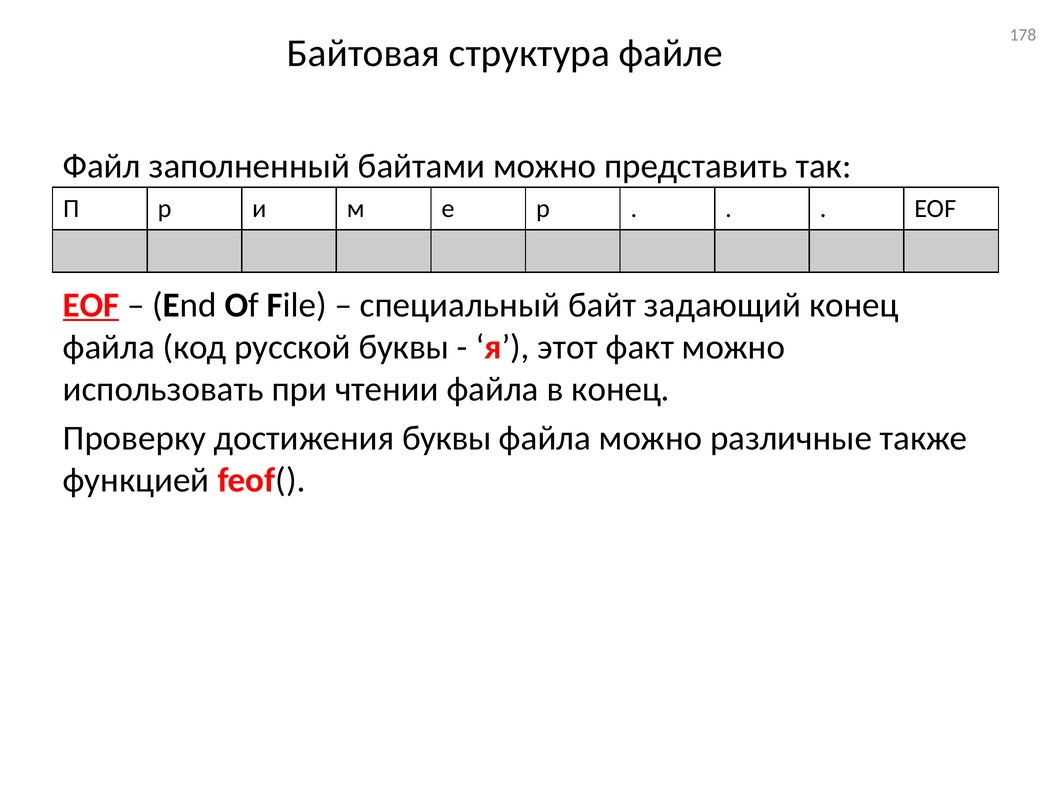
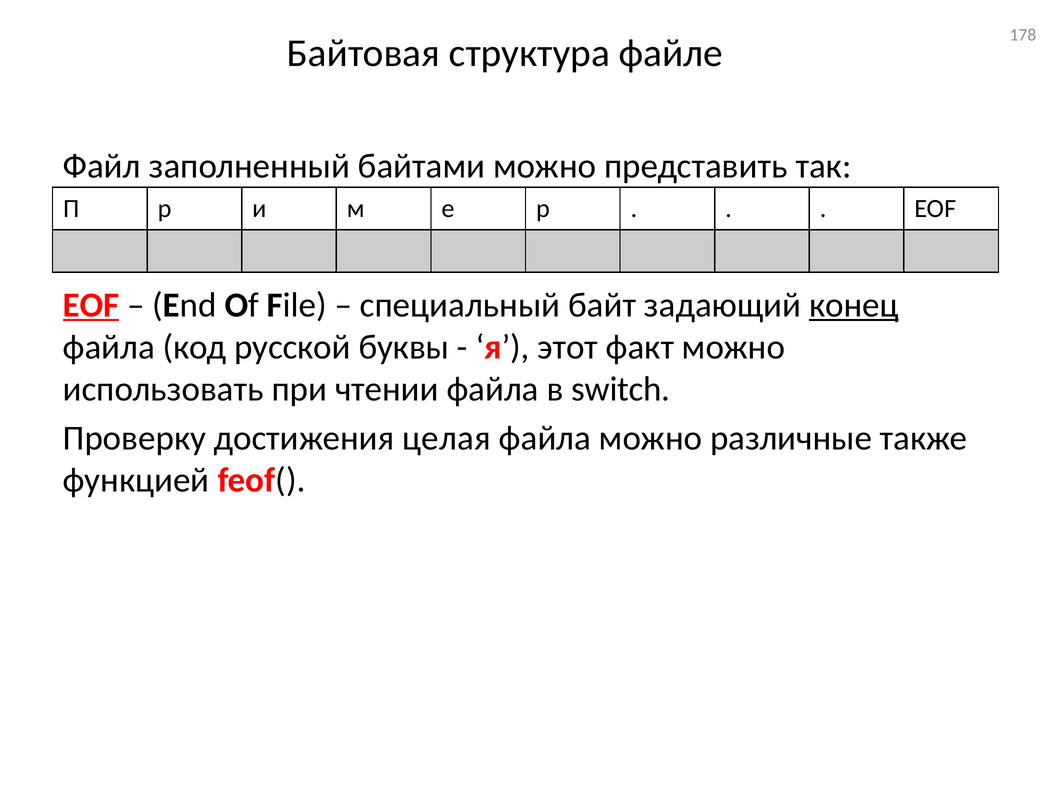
конец underline: none -> present (854, 305)
в конец: конец -> switch (621, 389)
достижения буквы: буквы -> целая (447, 438)
